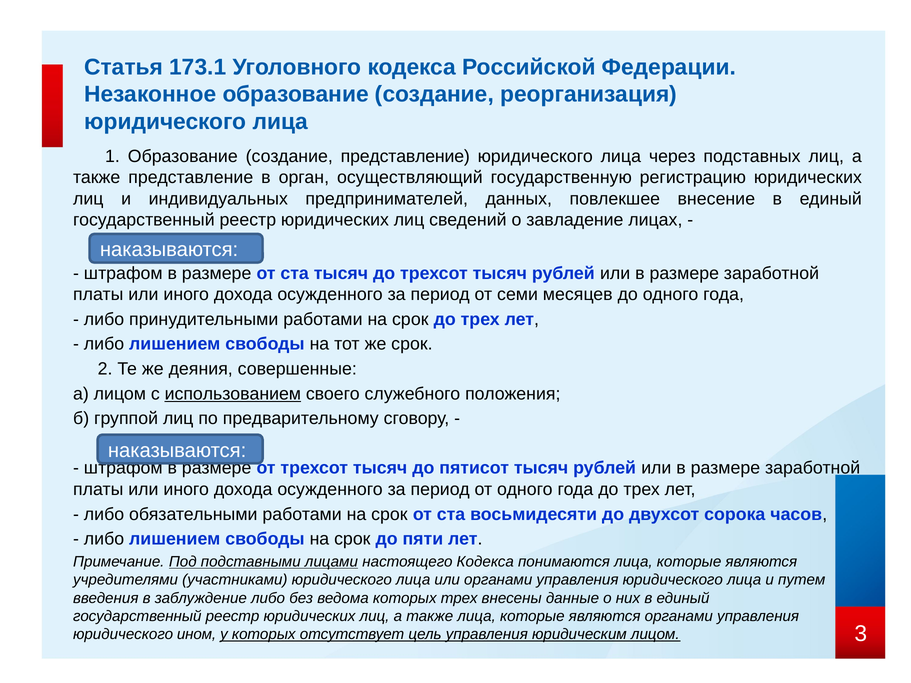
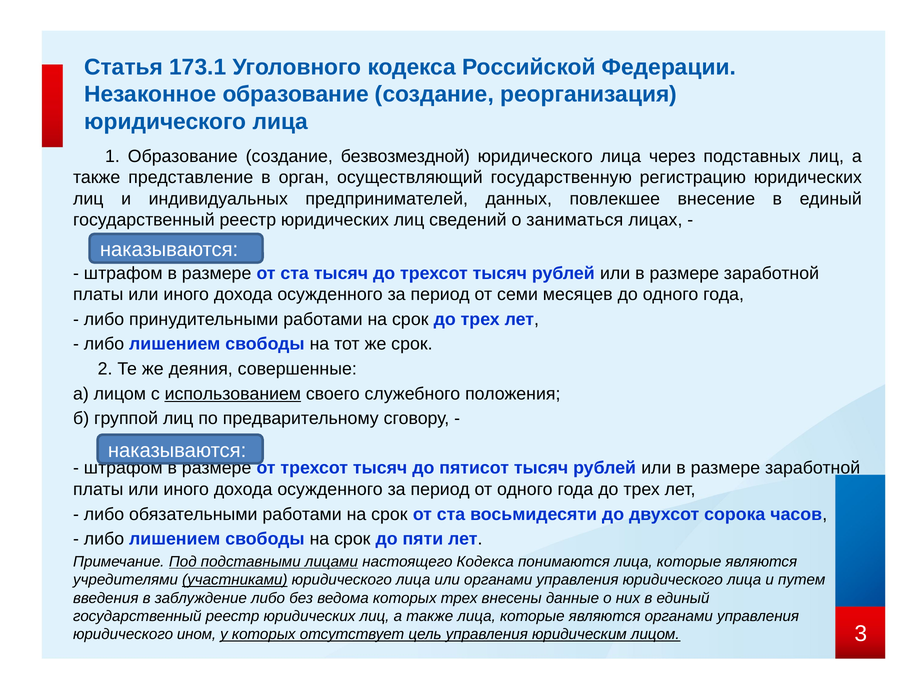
создание представление: представление -> безвозмездной (405, 156)
завладение: завладение -> заниматься (575, 220)
участниками underline: none -> present (235, 580)
